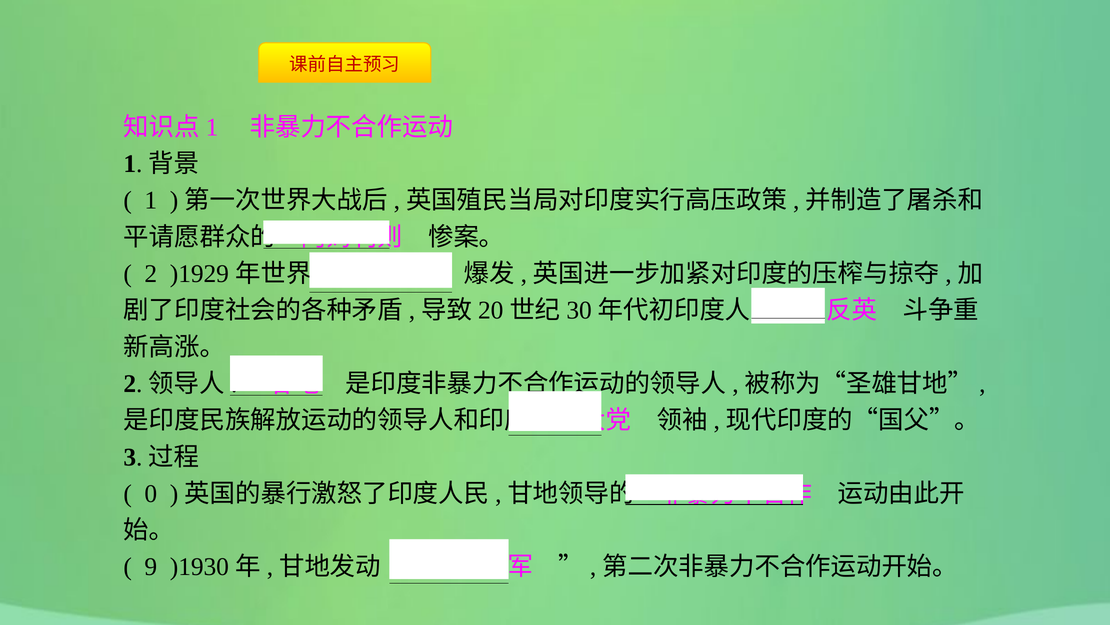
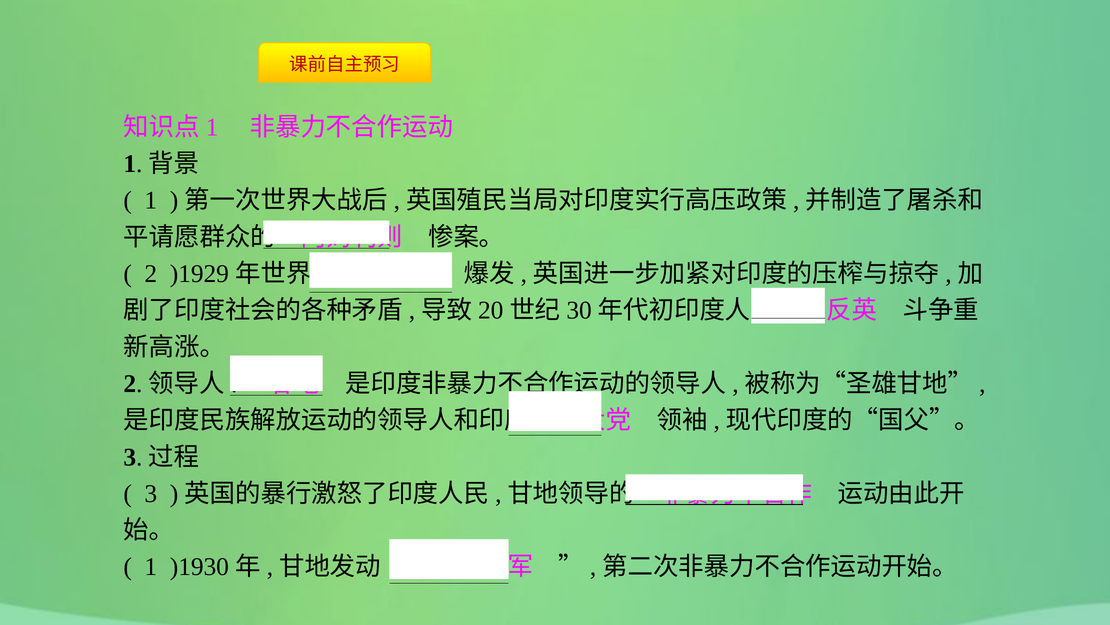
0: 0 -> 3 (151, 493)
9: 9 -> 1 (151, 566)
